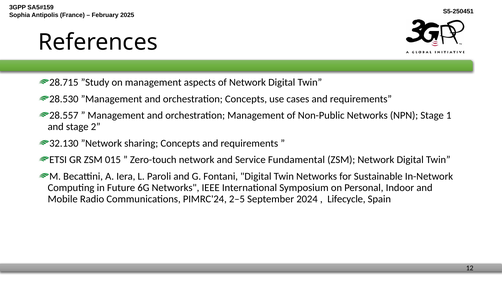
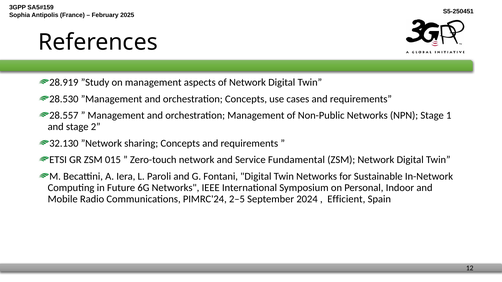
28.715: 28.715 -> 28.919 (64, 83)
Lifecycle: Lifecycle -> Efficient (346, 199)
